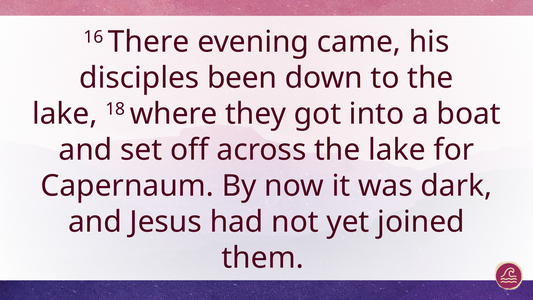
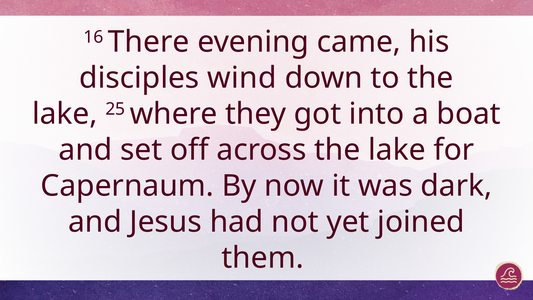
been: been -> wind (242, 78)
18: 18 -> 25 (115, 109)
